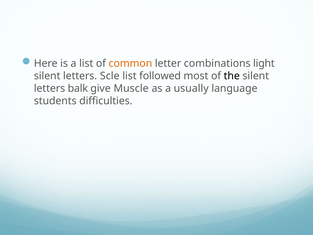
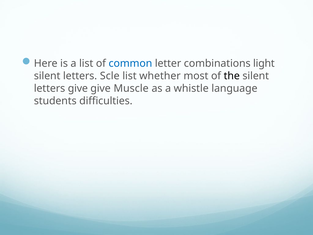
common colour: orange -> blue (130, 63)
followed: followed -> whether (160, 76)
letters balk: balk -> give (78, 88)
usually: usually -> whistle (191, 88)
